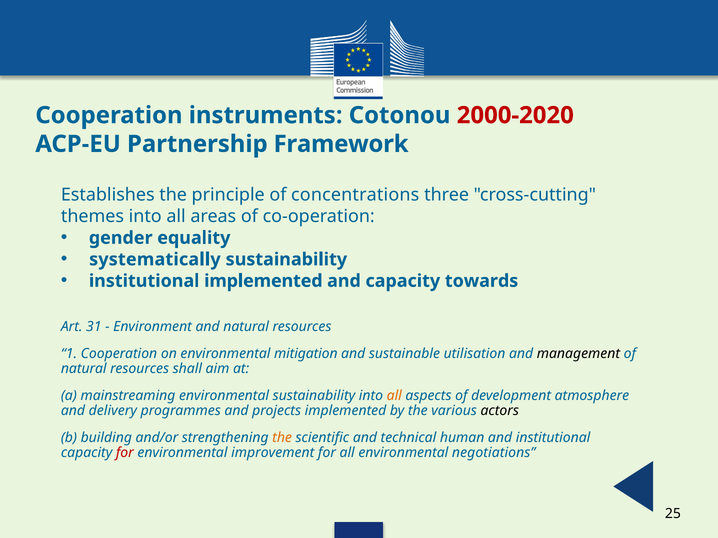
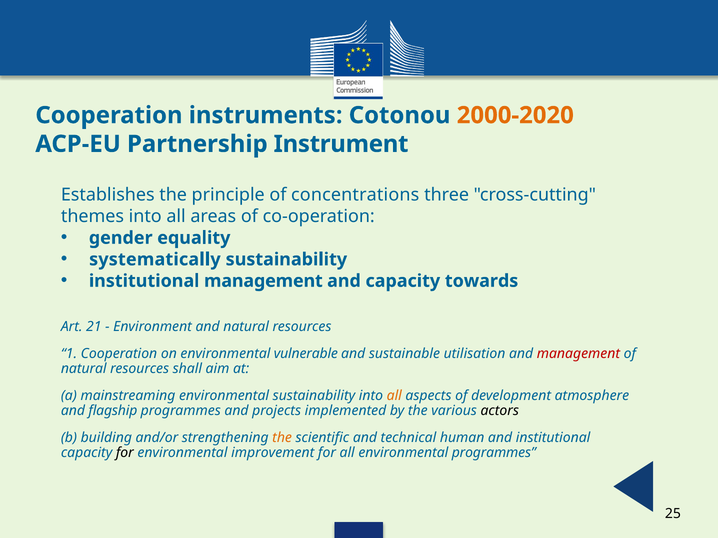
2000-2020 colour: red -> orange (515, 115)
Framework: Framework -> Instrument (341, 144)
institutional implemented: implemented -> management (263, 281)
31: 31 -> 21 (94, 327)
mitigation: mitigation -> vulnerable (306, 354)
management colour: black -> red (578, 354)
delivery: delivery -> flagship (113, 411)
for colour: red -> black (125, 453)
environmental negotiations: negotiations -> programmes (494, 453)
